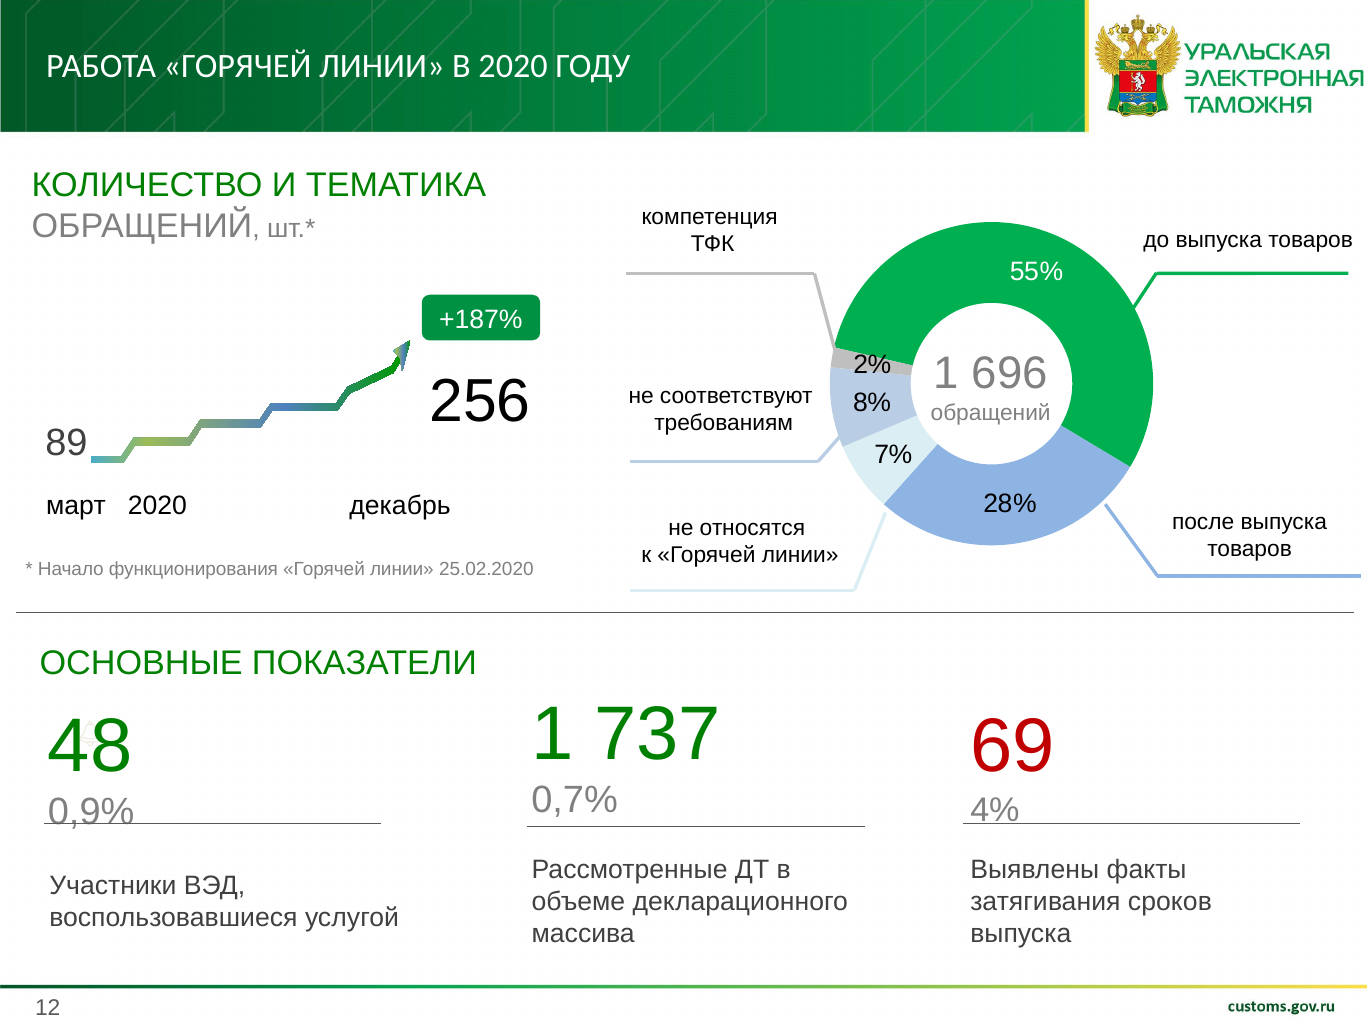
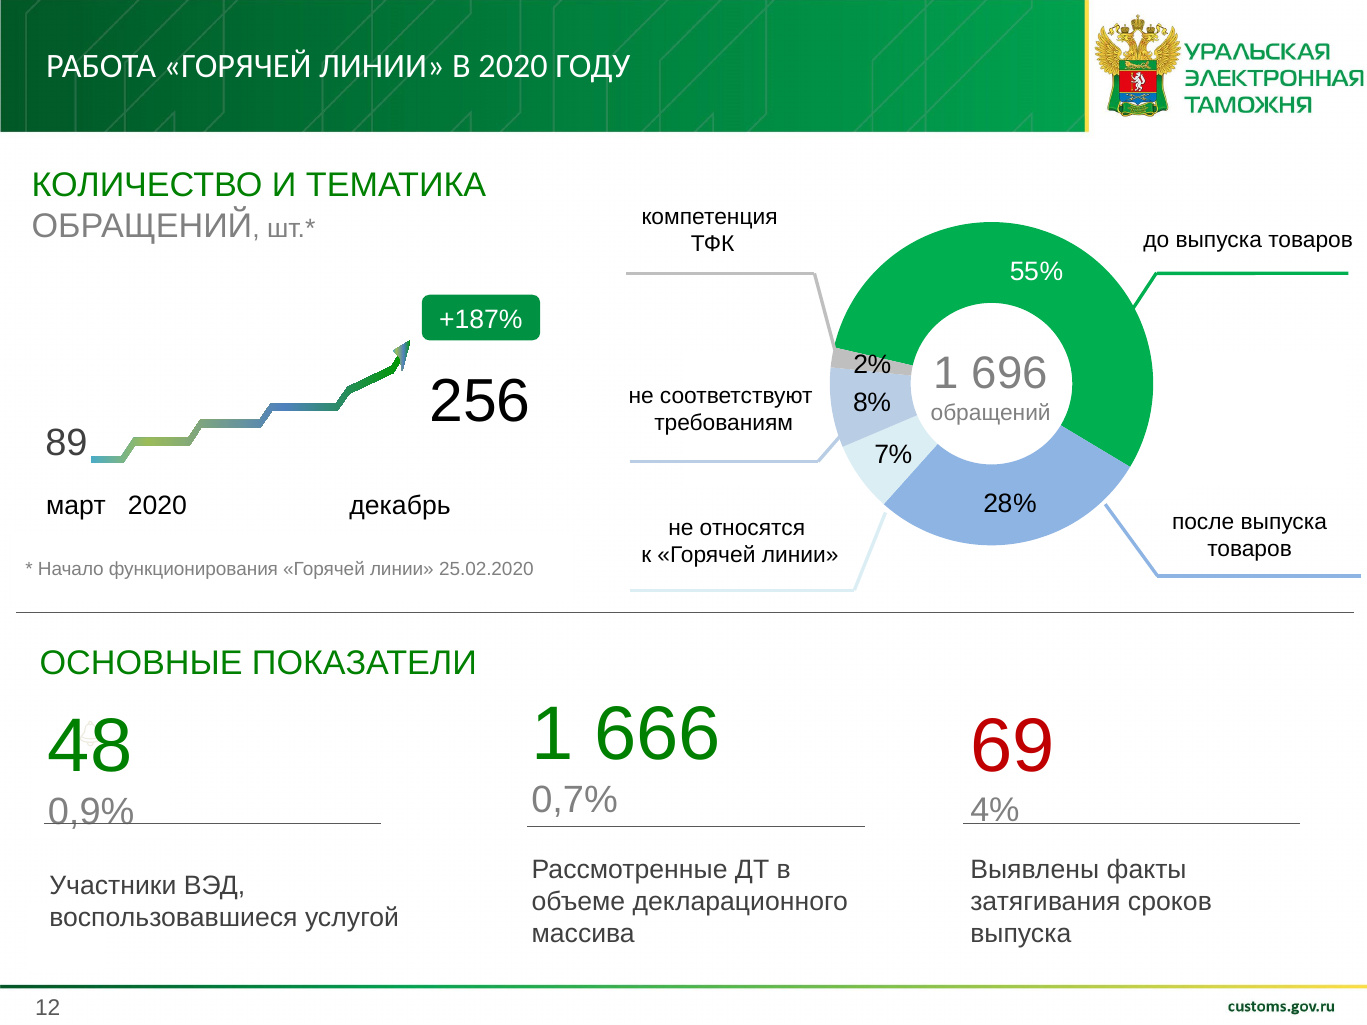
737: 737 -> 666 (658, 735)
